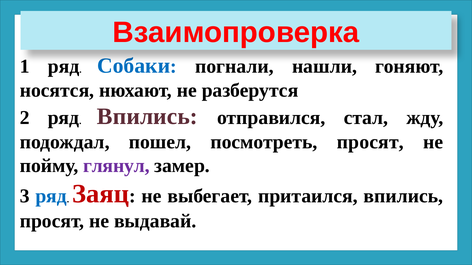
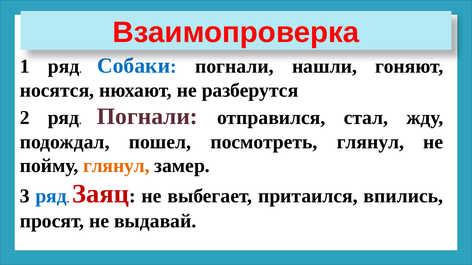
Впились: Впились -> Погнали (147, 117)
посмотреть просят: просят -> глянул (370, 142)
глянул colour: purple -> orange (116, 166)
